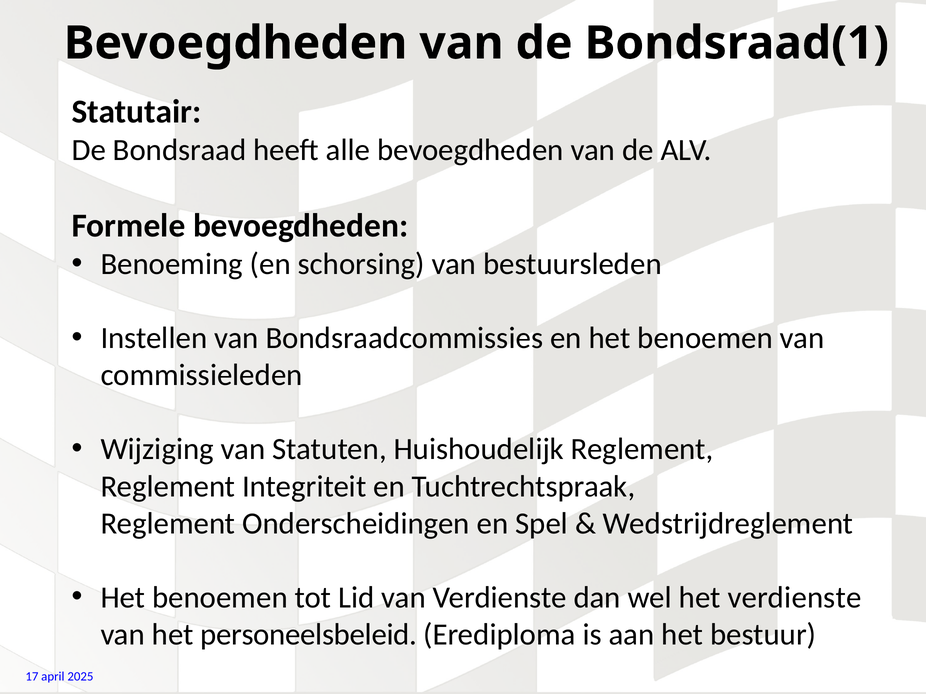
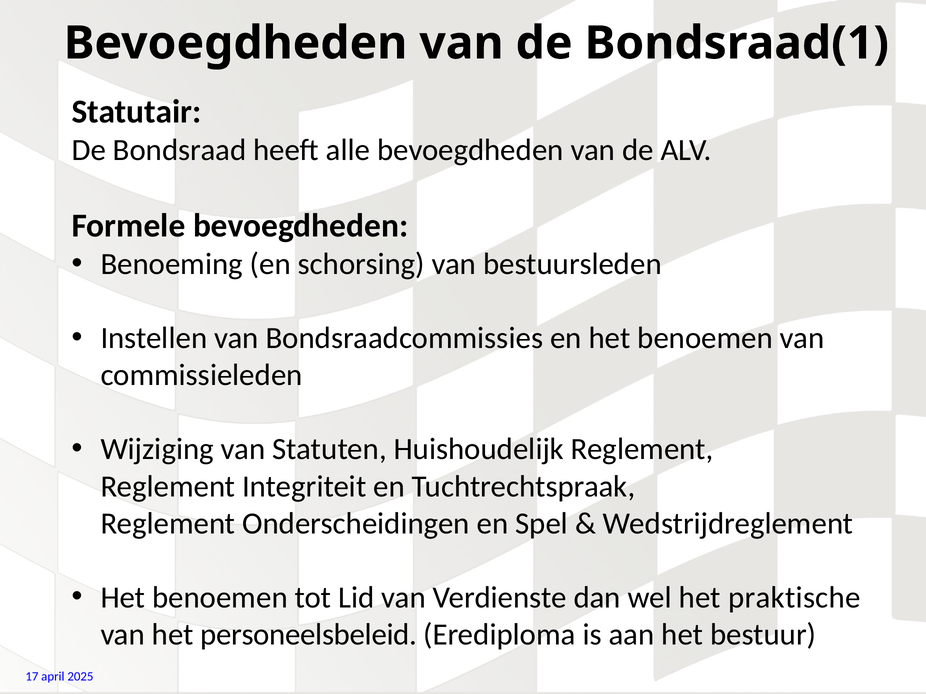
het verdienste: verdienste -> praktische (794, 598)
